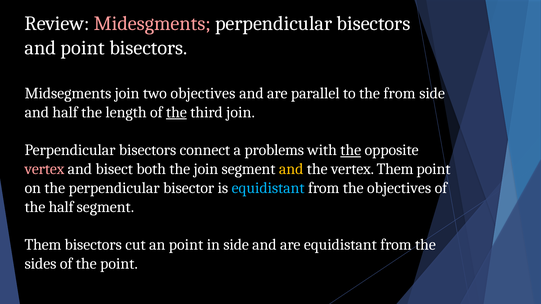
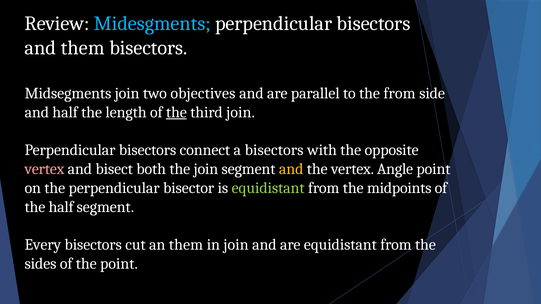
Midesgments colour: pink -> light blue (152, 24)
and point: point -> them (83, 48)
a problems: problems -> bisectors (274, 150)
the underline: present -> none (351, 150)
vertex Them: Them -> Angle (395, 169)
equidistant colour: light blue -> light green (268, 188)
the objectives: objectives -> midpoints (399, 188)
Them: Them -> Every (43, 245)
an point: point -> them (186, 245)
in side: side -> join (236, 245)
